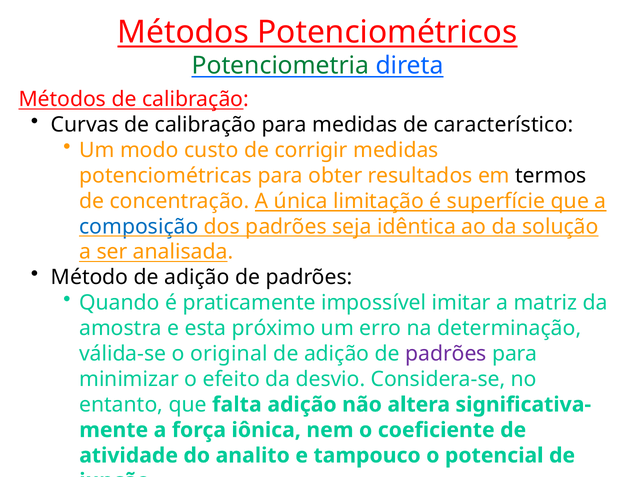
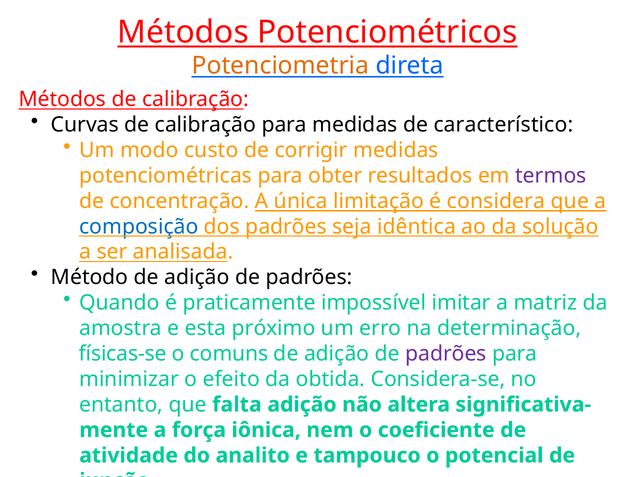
Potenciometria colour: green -> orange (280, 65)
termos colour: black -> purple (551, 176)
superfície: superfície -> considera (496, 201)
válida-se: válida-se -> físicas-se (123, 354)
original: original -> comuns (229, 354)
desvio: desvio -> obtida (331, 379)
